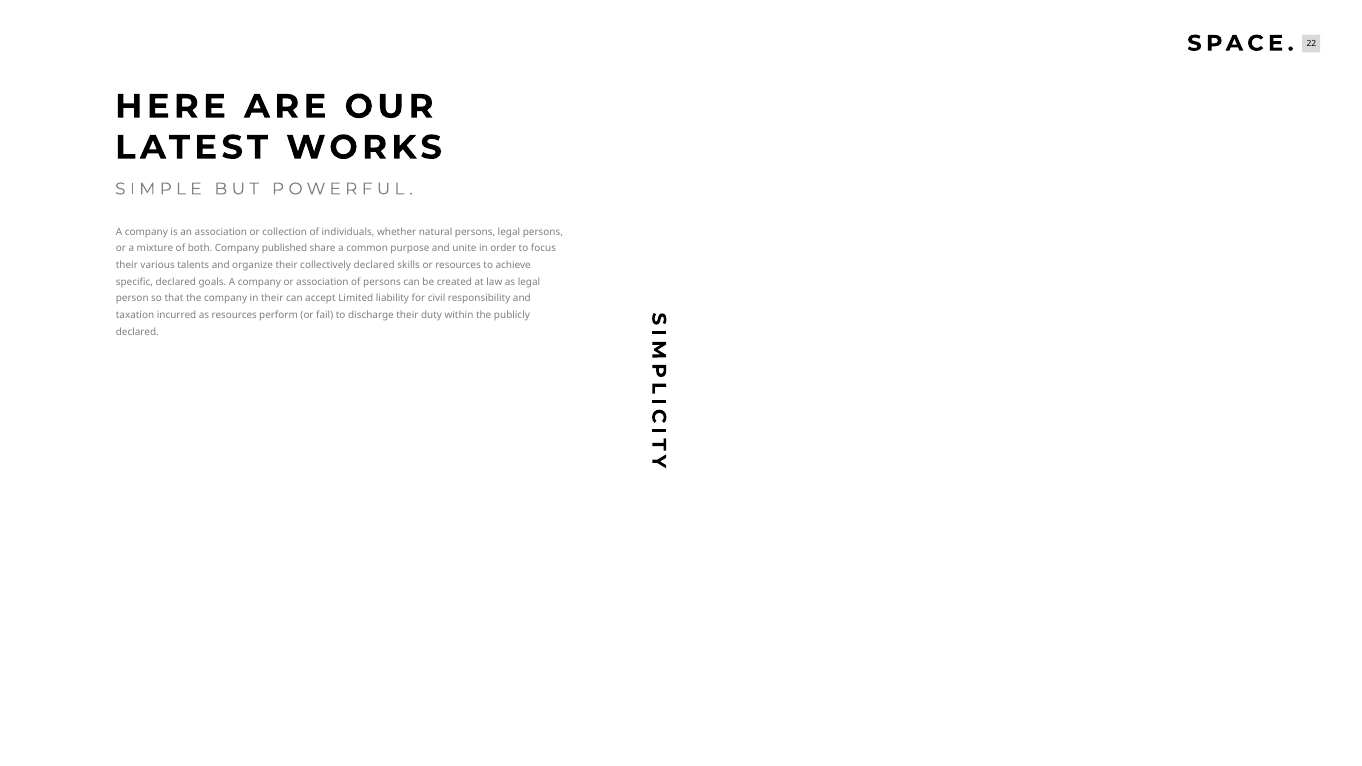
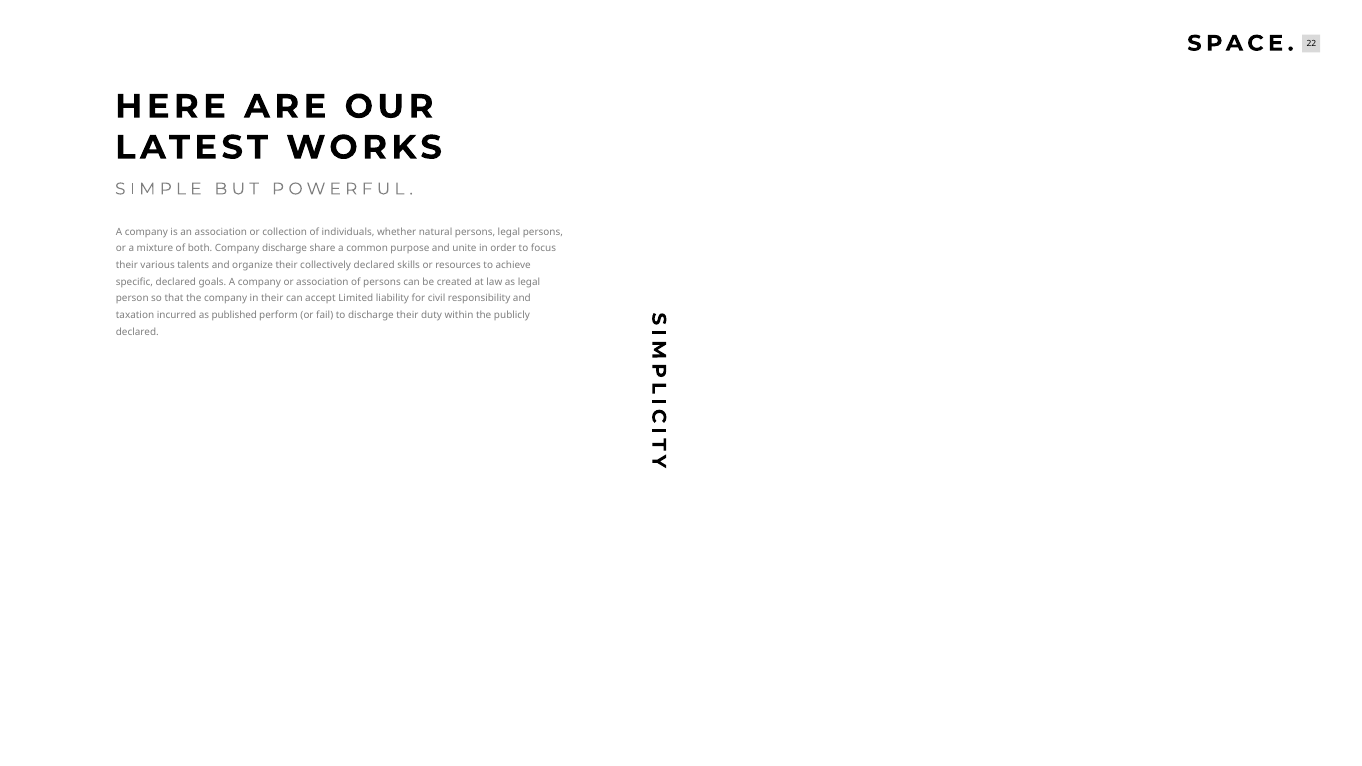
Company published: published -> discharge (285, 249)
as resources: resources -> published (234, 315)
